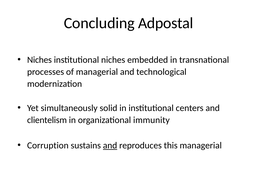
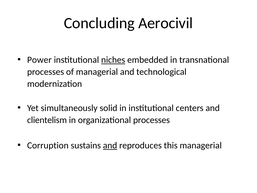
Adpostal: Adpostal -> Aerocivil (166, 23)
Niches: Niches -> Power (39, 60)
niches underline: none -> present (113, 60)
organizational immunity: immunity -> processes (151, 120)
